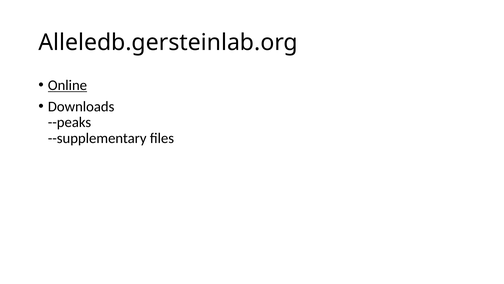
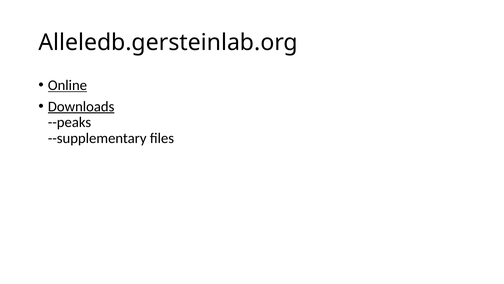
Downloads underline: none -> present (81, 106)
